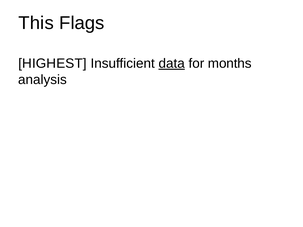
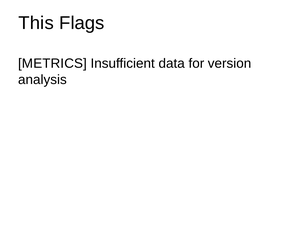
HIGHEST: HIGHEST -> METRICS (52, 64)
data underline: present -> none (172, 64)
months: months -> version (230, 64)
